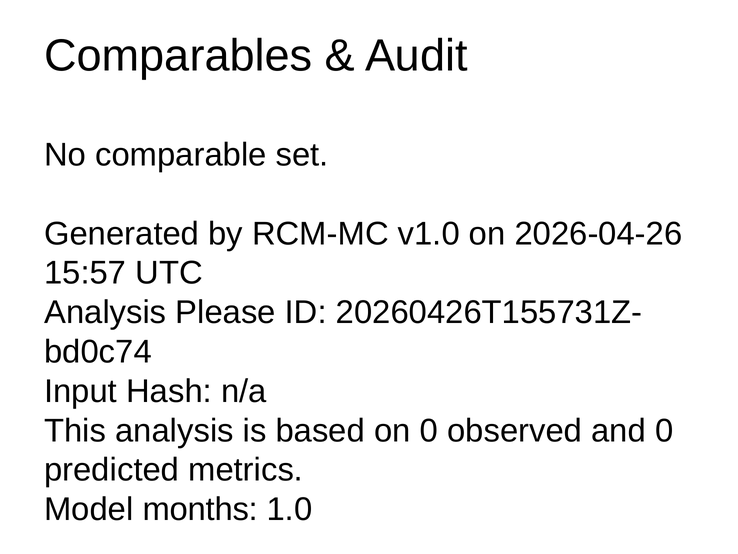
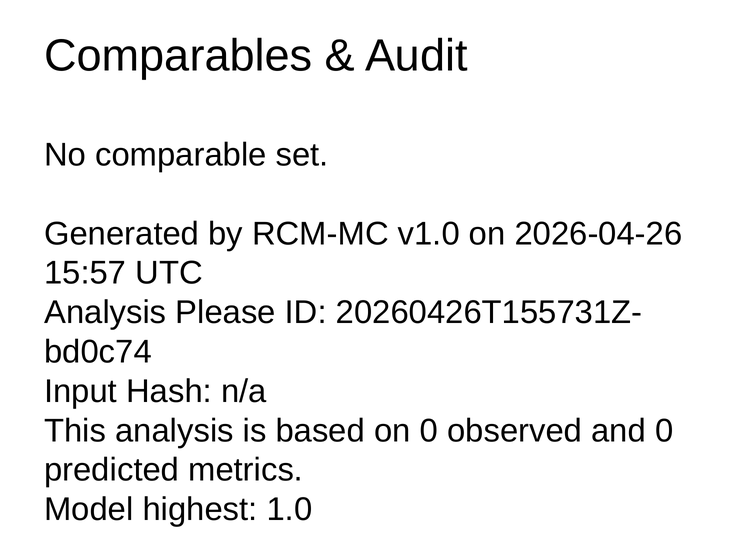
months: months -> highest (200, 509)
